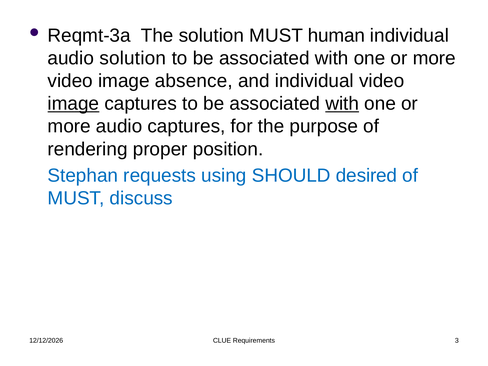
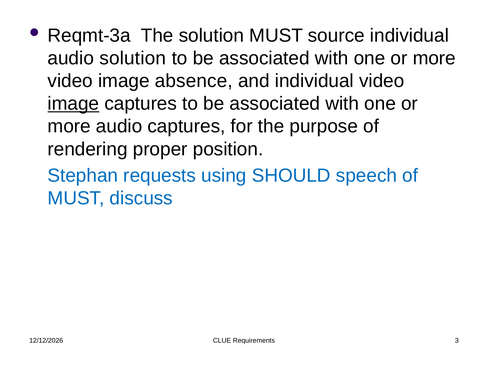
human: human -> source (336, 35)
with underline: present -> none (342, 104)
desired: desired -> speech (366, 176)
